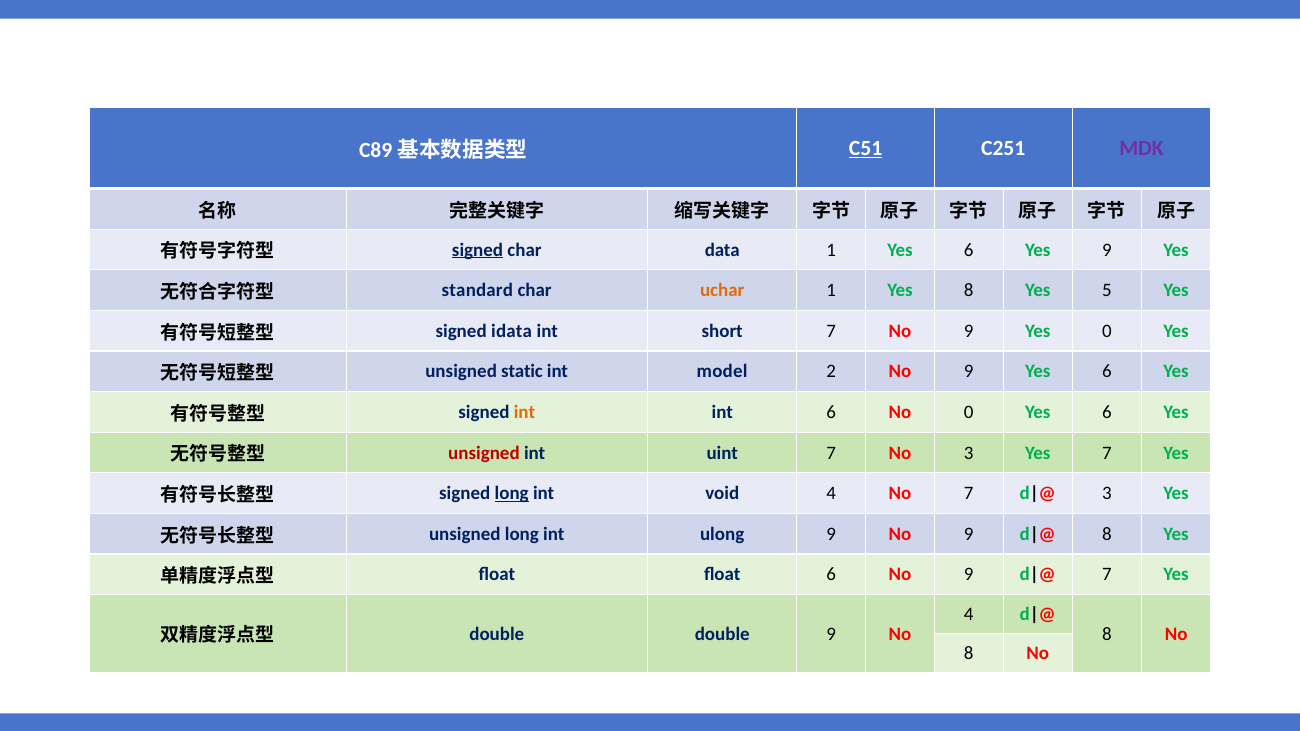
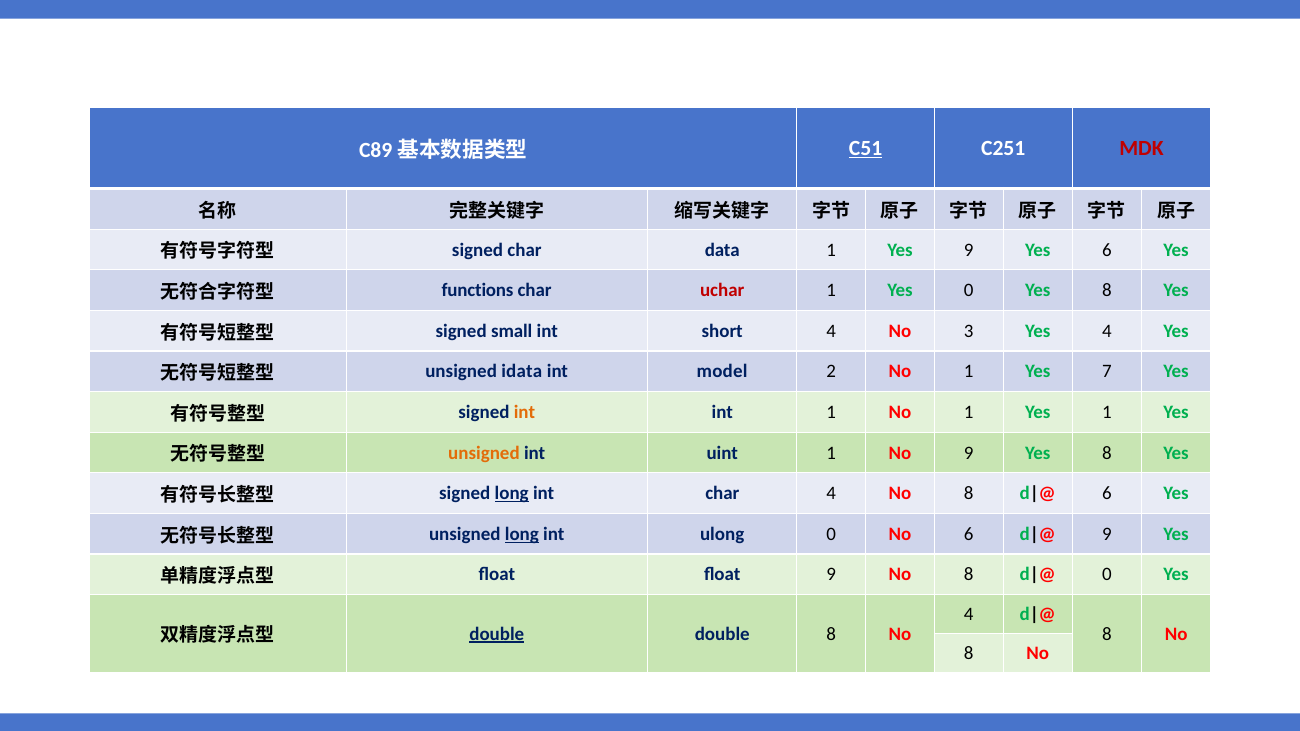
MDK colour: purple -> red (1141, 148)
signed underline: present -> none (478, 250)
1 Yes 6: 6 -> 9 (969, 250)
Yes 9: 9 -> 6 (1107, 250)
standard: standard -> functions (478, 290)
uchar colour: orange -> red (722, 290)
Yes 8: 8 -> 0 (969, 290)
5: 5 -> 8 (1107, 290)
idata: idata -> small (512, 331)
short 7: 7 -> 4 (831, 331)
9: 9 -> 3 (969, 331)
Yes 0: 0 -> 4 (1107, 331)
static: static -> idata (522, 372)
2 No 9: 9 -> 1 (969, 372)
6: 6 -> 7 (1107, 372)
int 6: 6 -> 1 (831, 412)
0: 0 -> 1 (969, 412)
6: 6 -> 1 (1107, 412)
unsigned colour: red -> orange (484, 453)
uint 7: 7 -> 1 (831, 453)
No 3: 3 -> 9 (969, 453)
7: 7 -> 8 (1107, 453)
int void: void -> char (722, 494)
4 No 7: 7 -> 8 (969, 494)
3: 3 -> 6 (1107, 494)
long underline: none -> present (522, 534)
ulong 9: 9 -> 0 (831, 534)
9: 9 -> 6 (969, 534)
8: 8 -> 9 (1107, 534)
float 6: 6 -> 9 (831, 575)
9: 9 -> 8 (969, 575)
7: 7 -> 0 (1107, 575)
double underline: none -> present (497, 634)
double 9: 9 -> 8 (831, 634)
